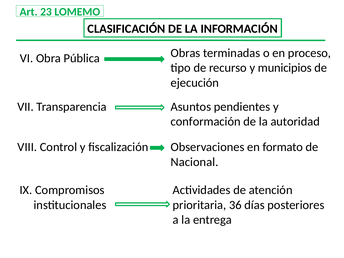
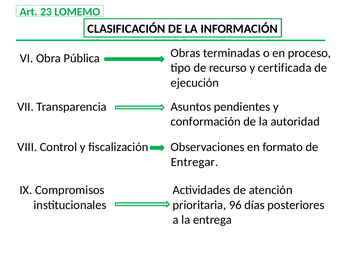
municipios: municipios -> certificada (285, 68)
Nacional: Nacional -> Entregar (195, 162)
36: 36 -> 96 (235, 205)
